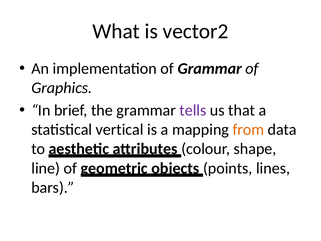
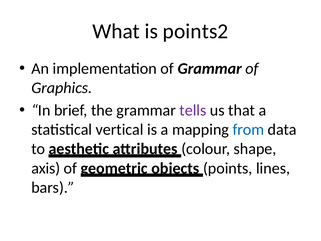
vector2: vector2 -> points2 (196, 31)
from colour: orange -> blue (248, 130)
line: line -> axis (46, 168)
